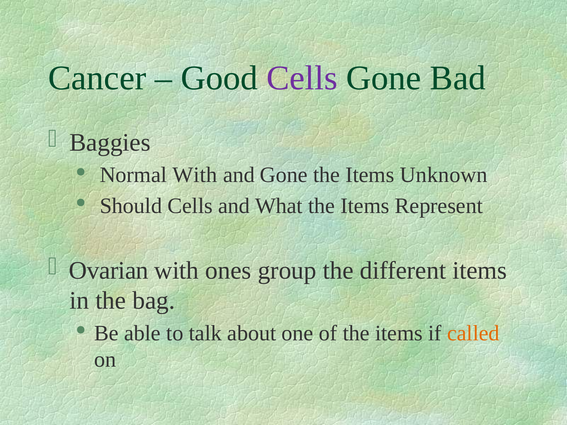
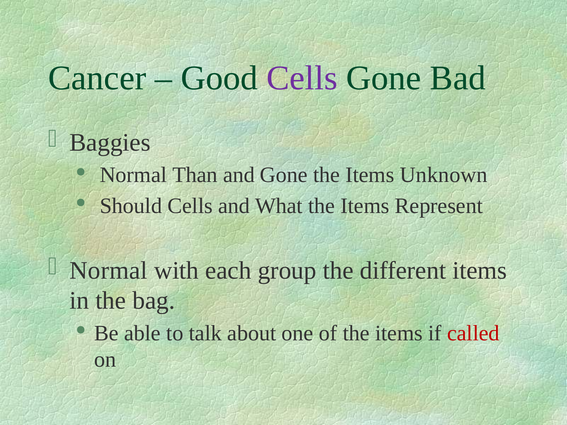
Normal With: With -> Than (195, 175)
Ovarian: Ovarian -> Normal (109, 271)
ones: ones -> each (228, 271)
called colour: orange -> red (473, 333)
